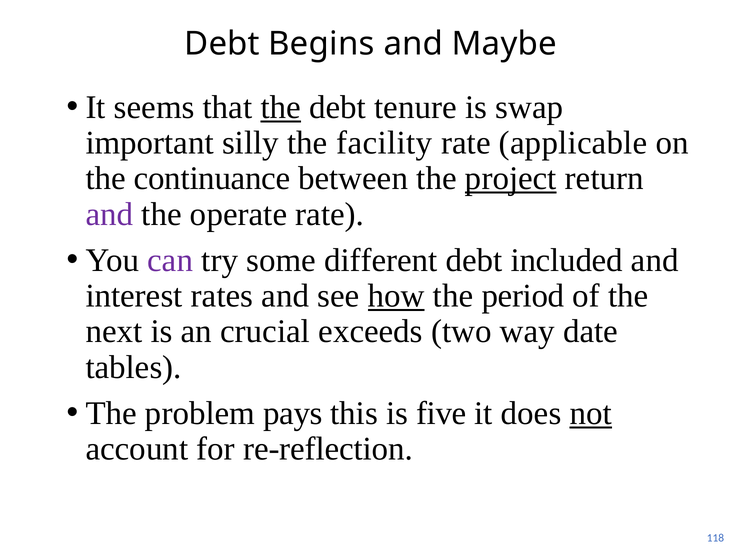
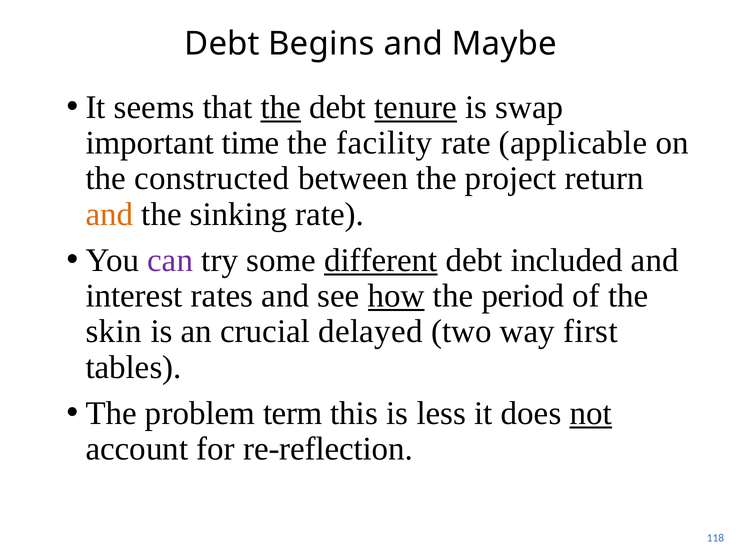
tenure underline: none -> present (416, 107)
silly: silly -> time (251, 143)
continuance: continuance -> constructed (212, 179)
project underline: present -> none (511, 179)
and colour: purple -> orange (109, 214)
operate: operate -> sinking (239, 214)
different underline: none -> present (381, 260)
next: next -> skin (114, 332)
exceeds: exceeds -> delayed (370, 332)
date: date -> first (590, 332)
pays: pays -> term (293, 413)
five: five -> less (441, 413)
